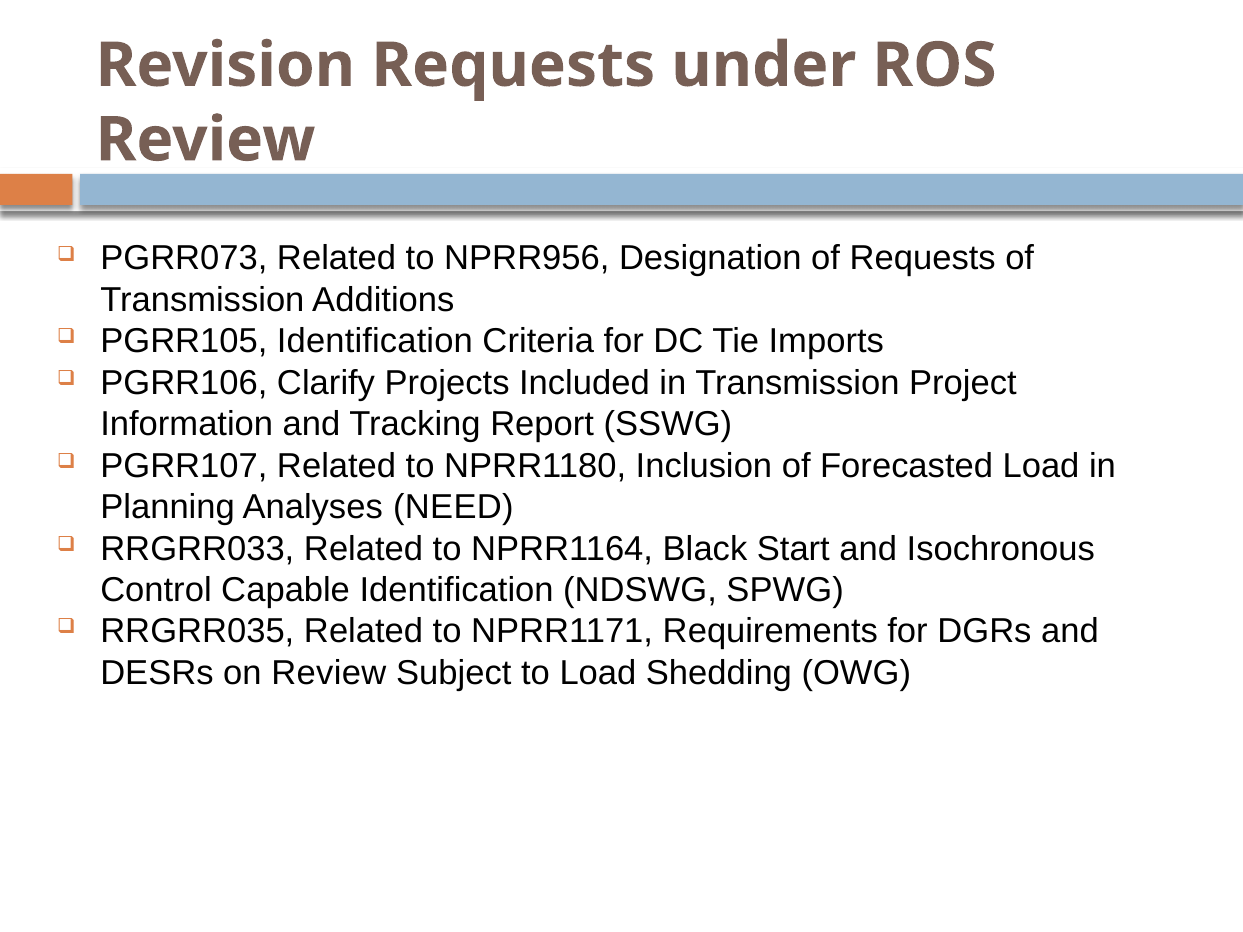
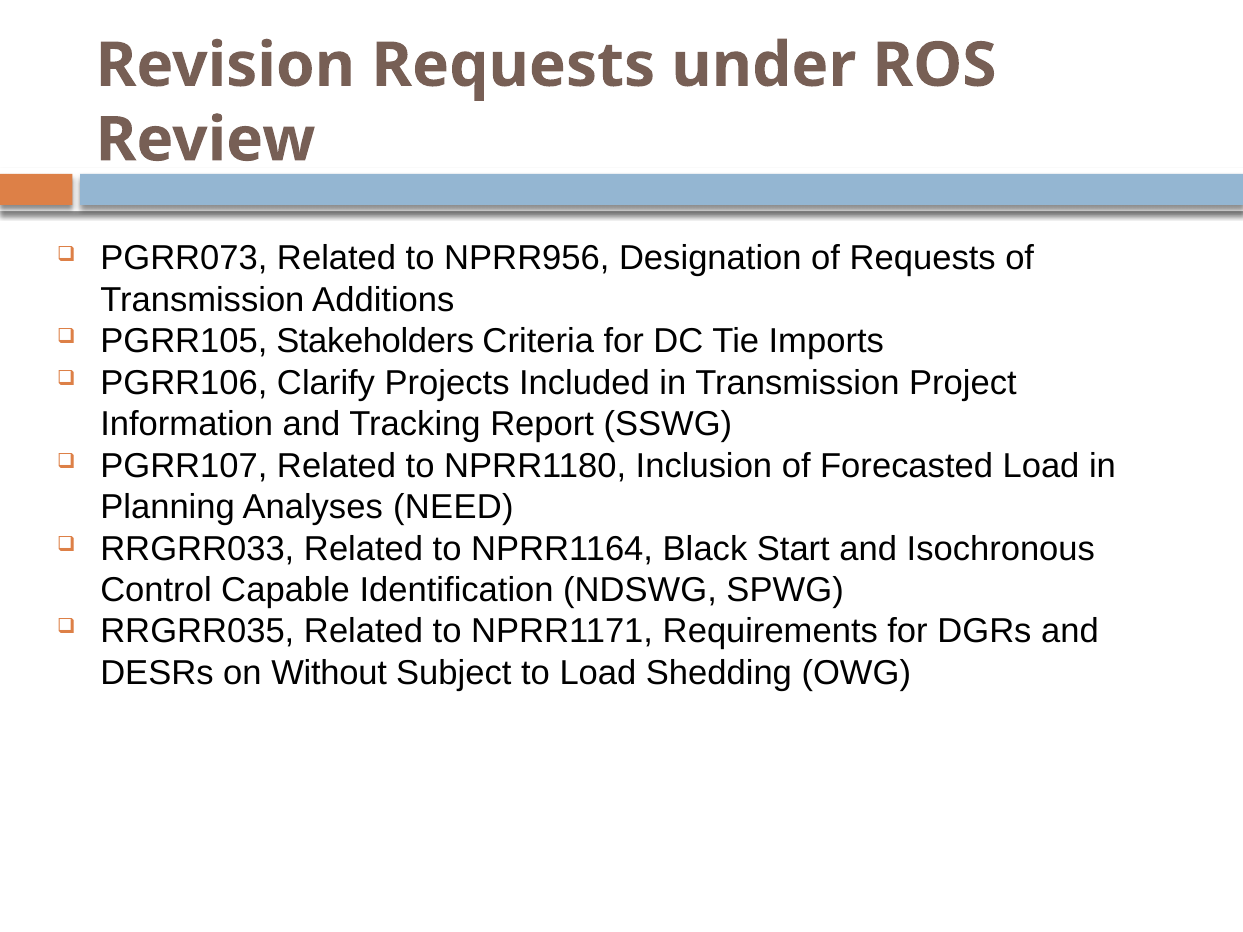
PGRR105 Identification: Identification -> Stakeholders (375, 342)
on Review: Review -> Without (329, 673)
